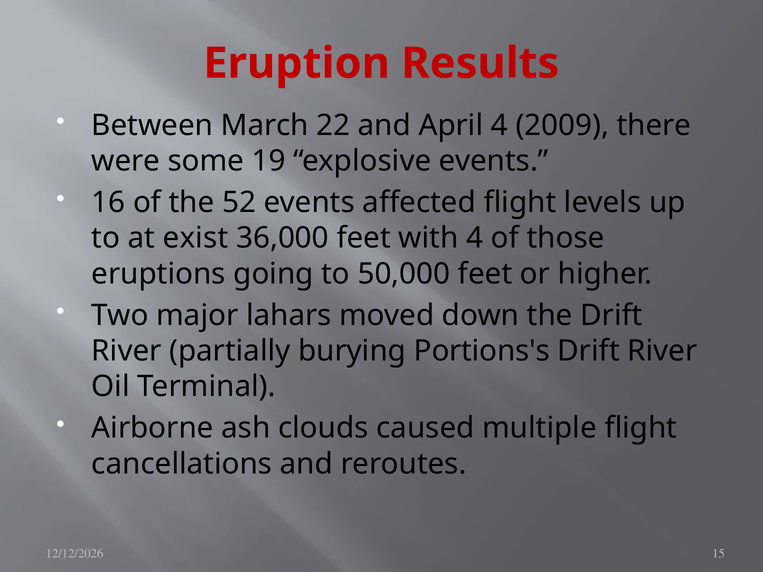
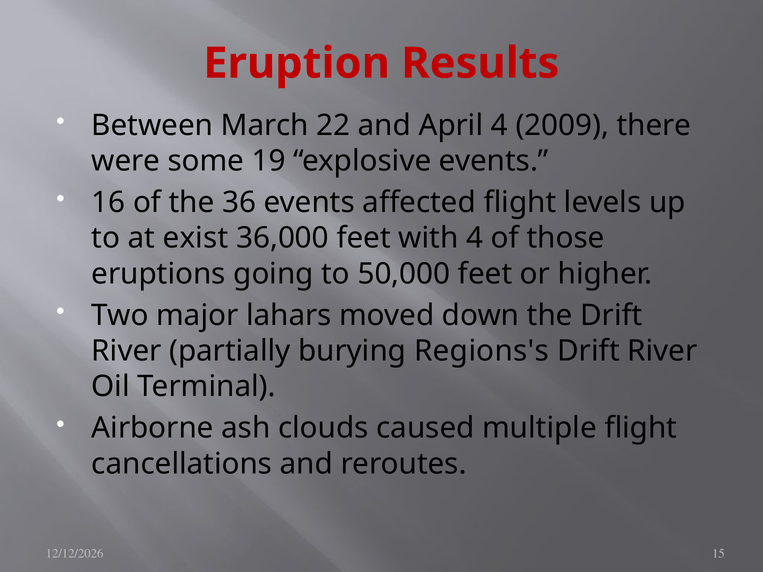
52: 52 -> 36 (239, 203)
Portions's: Portions's -> Regions's (482, 351)
